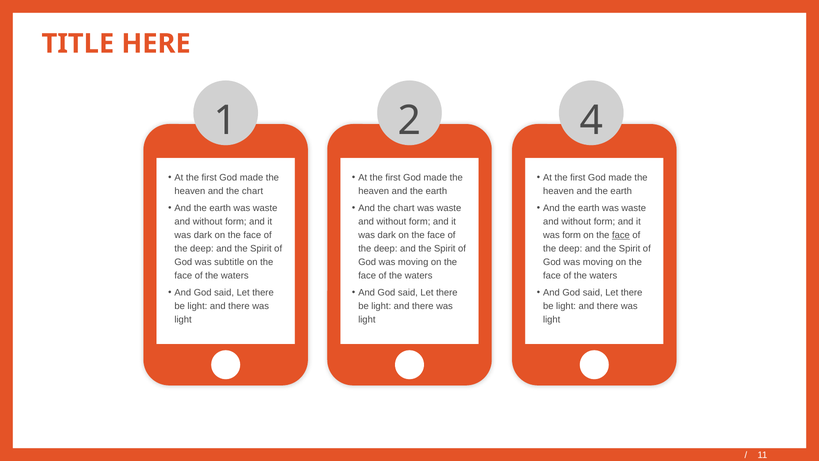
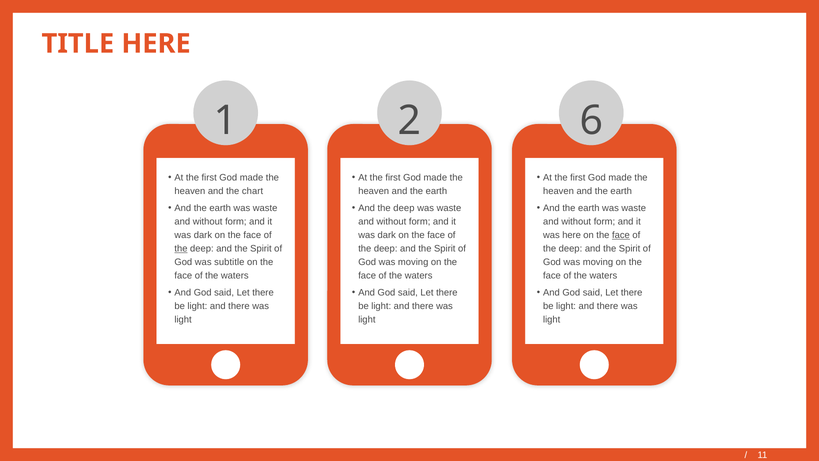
4: 4 -> 6 (591, 121)
chart: chart -> deep (404, 208)
was form: form -> here (572, 235)
the underline: none -> present (181, 249)
